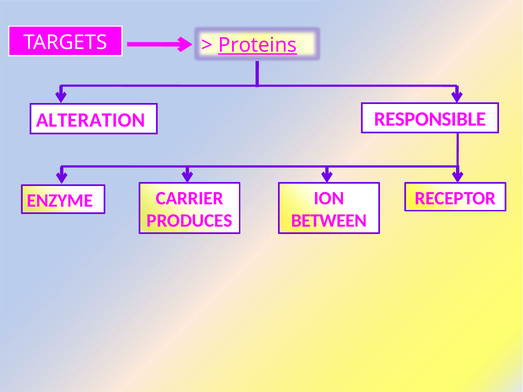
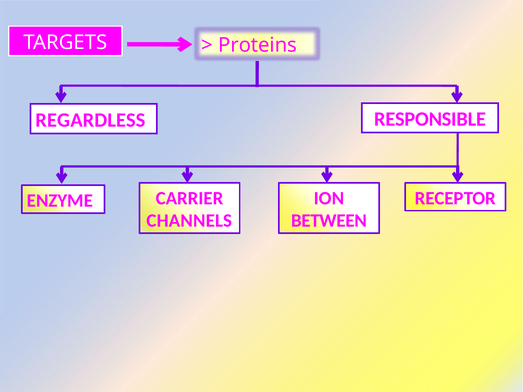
Proteins underline: present -> none (258, 45)
ALTERATION: ALTERATION -> REGARDLESS (91, 120)
PRODUCES: PRODUCES -> CHANNELS (189, 221)
